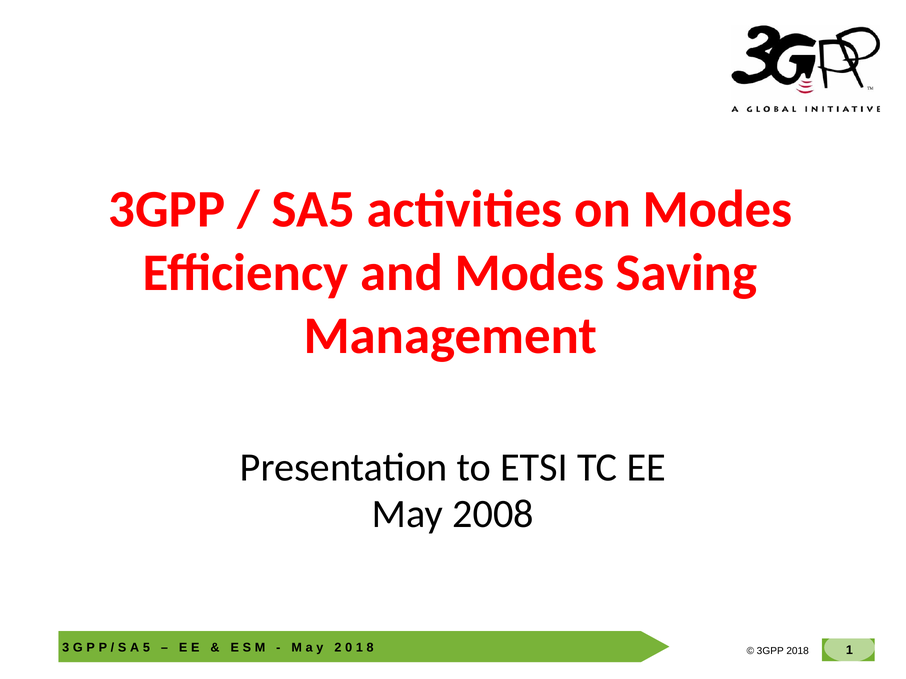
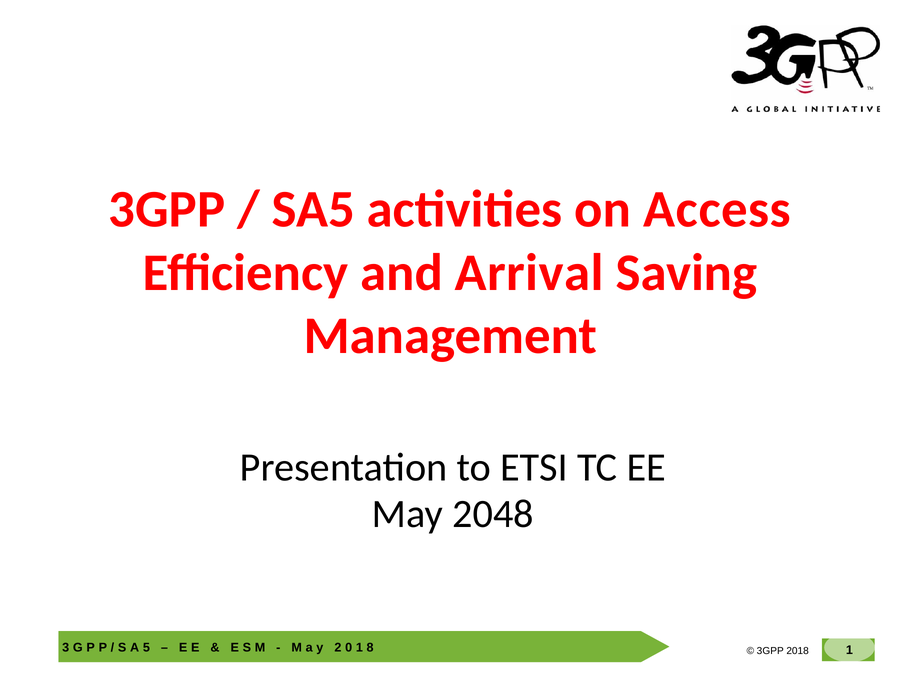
on Modes: Modes -> Access (717, 209)
and Modes: Modes -> Arrival (529, 273)
2008: 2008 -> 2048 (493, 515)
